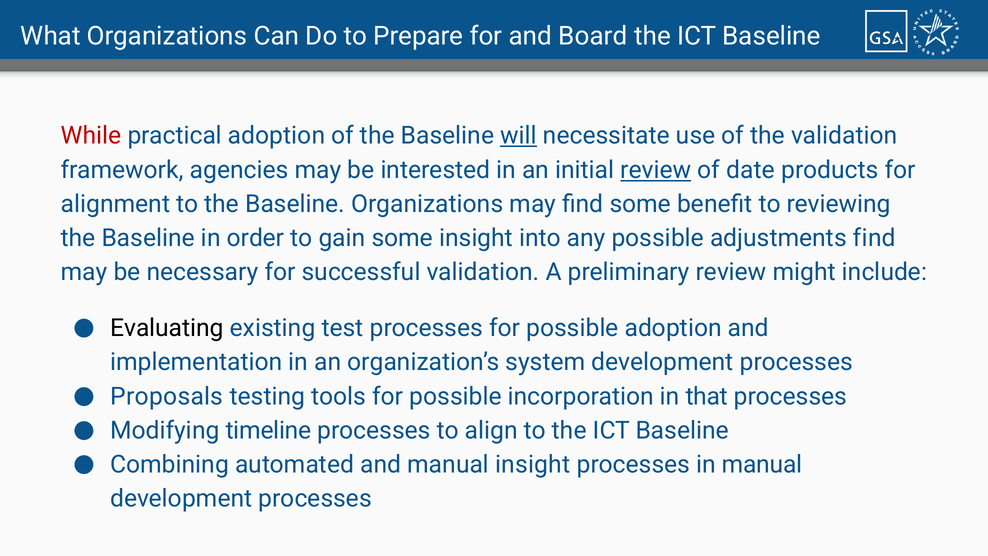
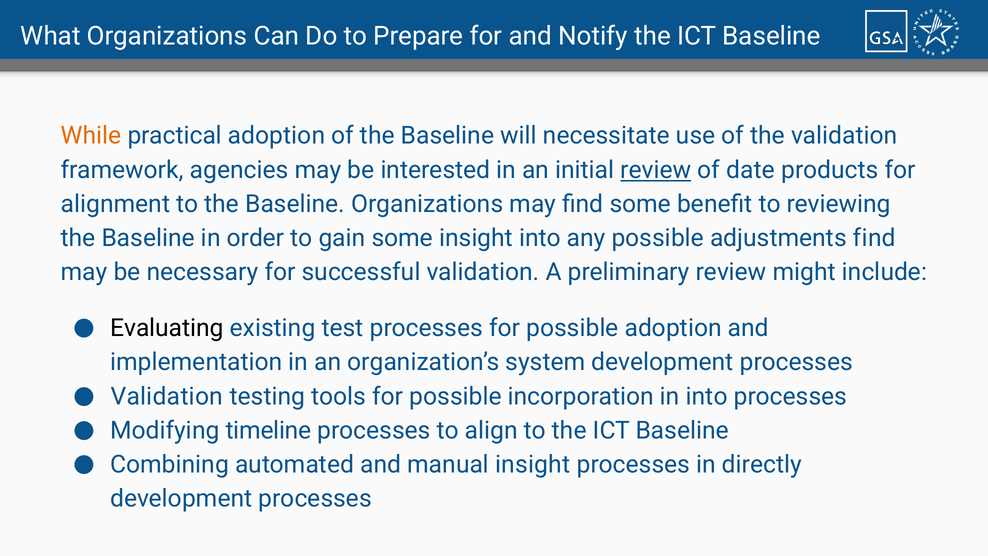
Board: Board -> Notify (593, 36)
While colour: red -> orange (91, 136)
will underline: present -> none (518, 136)
Proposals: Proposals -> Validation (167, 396)
in that: that -> into (707, 396)
in manual: manual -> directly (762, 464)
